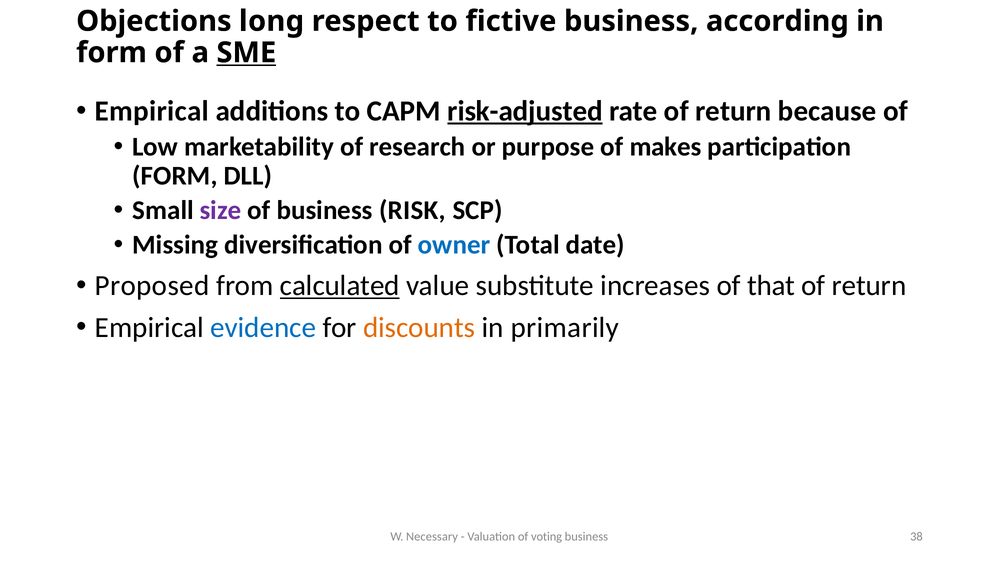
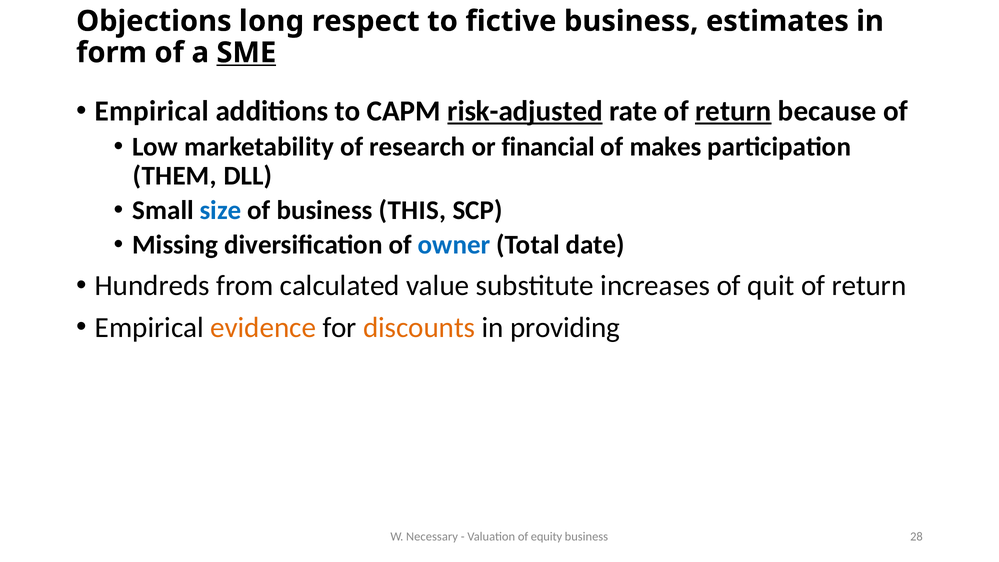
according: according -> estimates (777, 21)
return underline: none -> present (733, 111)
purpose: purpose -> financial (548, 147)
FORM: FORM -> THEM (175, 176)
size colour: purple -> blue (221, 210)
RISK: RISK -> THIS (413, 210)
Proposed: Proposed -> Hundreds (152, 286)
calculated underline: present -> none (340, 286)
that: that -> quit (771, 286)
evidence colour: blue -> orange (263, 327)
primarily: primarily -> providing (565, 327)
voting: voting -> equity (547, 537)
38: 38 -> 28 (916, 537)
